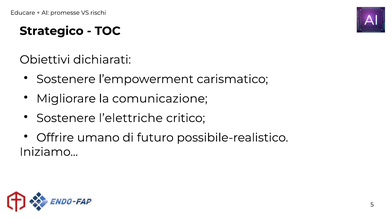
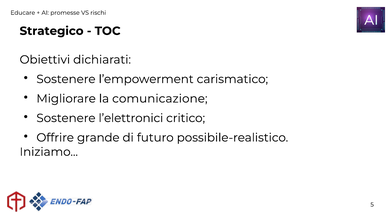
l’elettriche: l’elettriche -> l’elettronici (131, 118)
umano: umano -> grande (98, 137)
